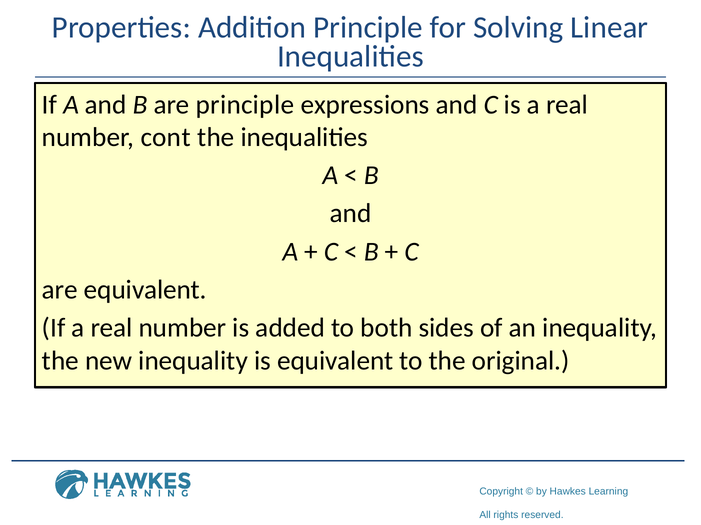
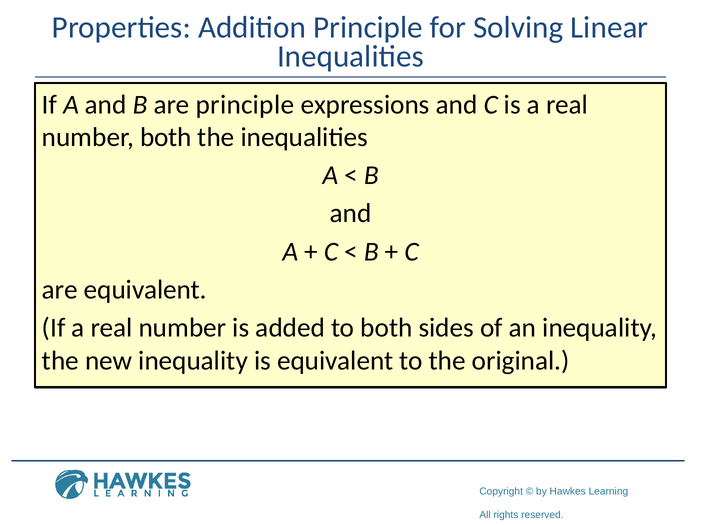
number cont: cont -> both (166, 137)
